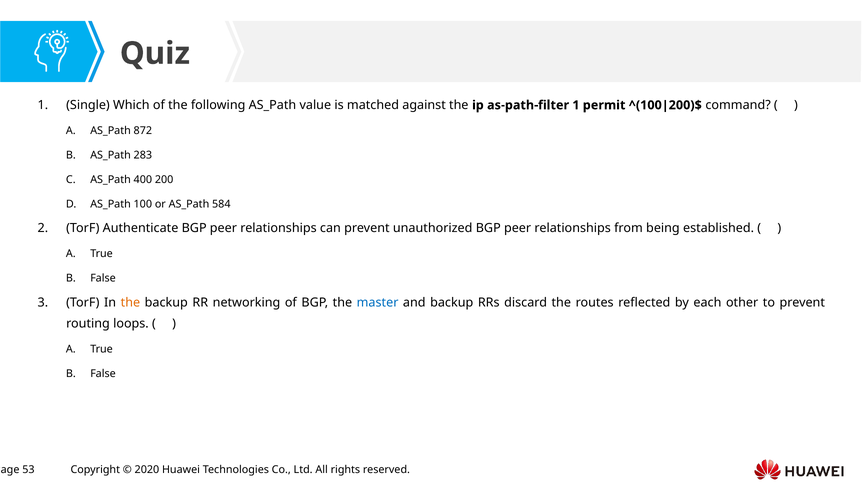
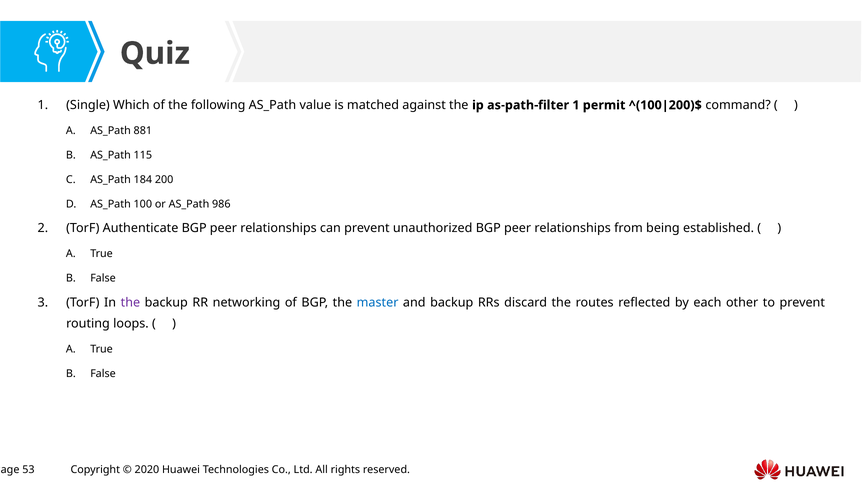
872: 872 -> 881 (143, 131)
283: 283 -> 115 (143, 155)
400: 400 -> 184 (143, 180)
584: 584 -> 986 (221, 204)
the colour: orange -> purple (130, 302)
